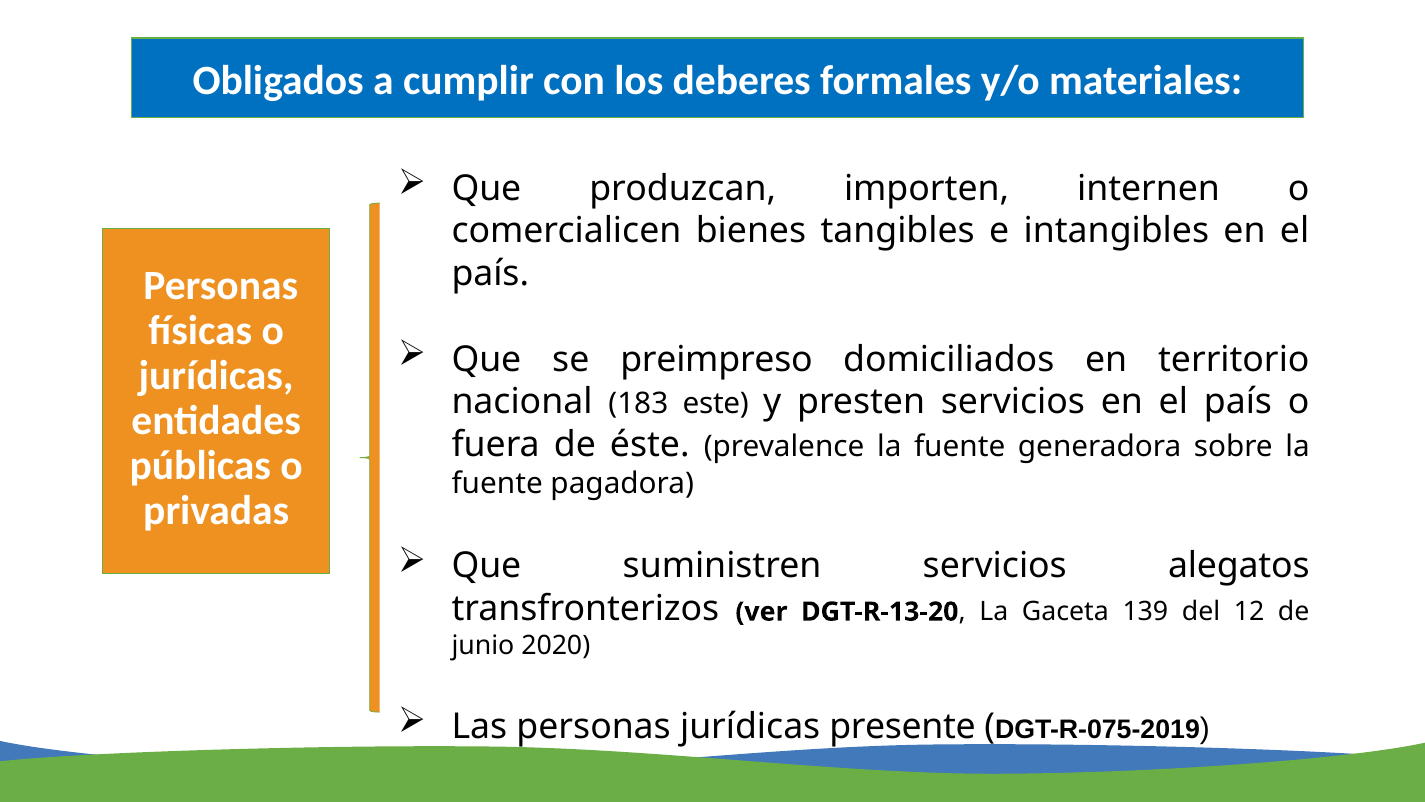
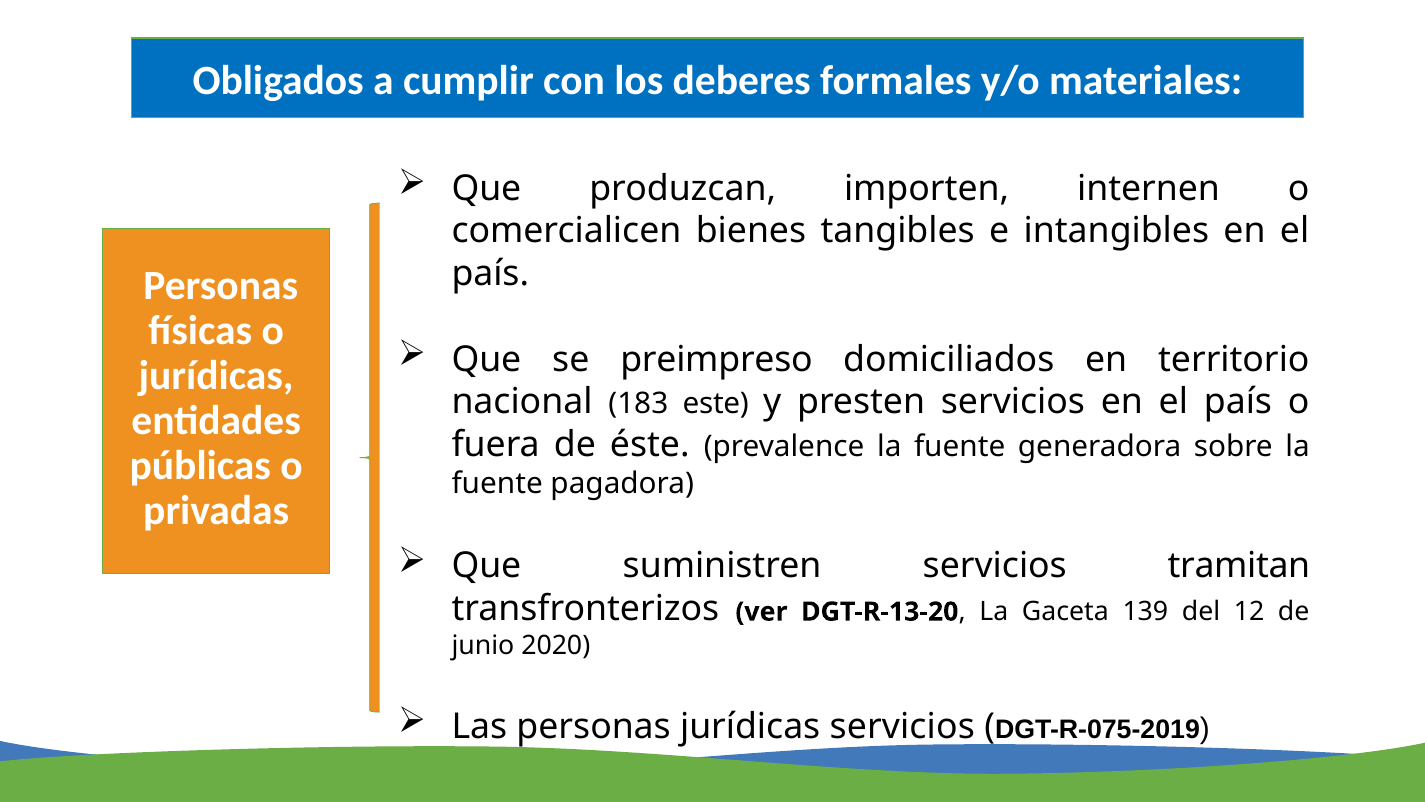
alegatos: alegatos -> tramitan (1239, 566)
jurídicas presente: presente -> servicios (902, 726)
